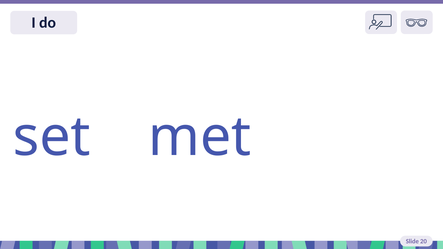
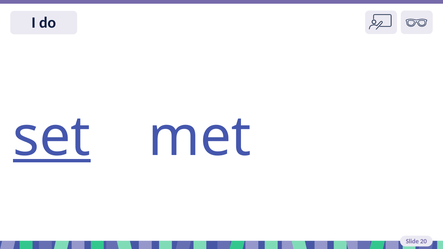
set underline: none -> present (52, 137)
